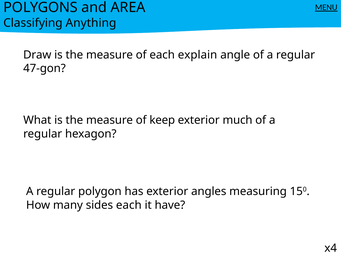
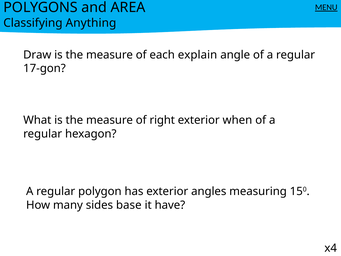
47-gon: 47-gon -> 17-gon (44, 68)
keep: keep -> right (162, 120)
much: much -> when (237, 120)
sides each: each -> base (129, 205)
